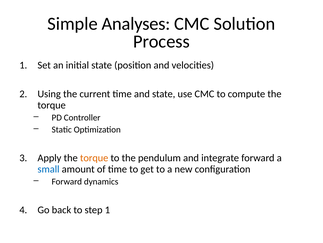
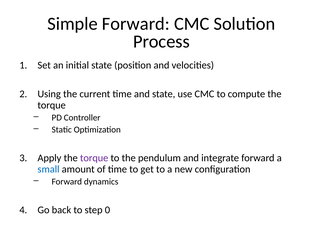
Simple Analyses: Analyses -> Forward (136, 24)
torque colour: orange -> purple (94, 157)
step 1: 1 -> 0 (107, 209)
